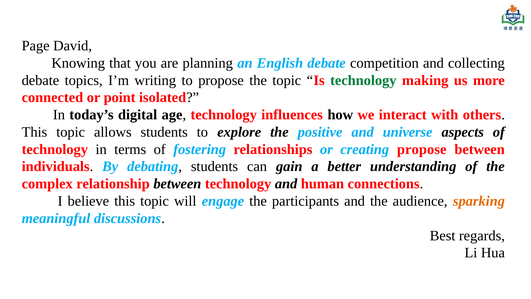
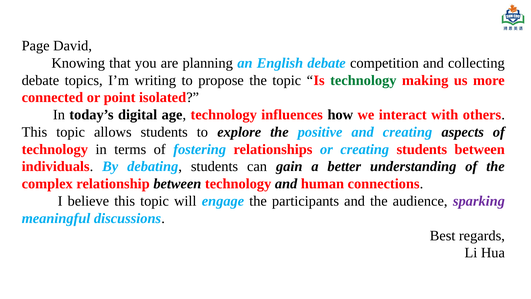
and universe: universe -> creating (408, 132)
creating propose: propose -> students (422, 149)
sparking colour: orange -> purple (479, 201)
